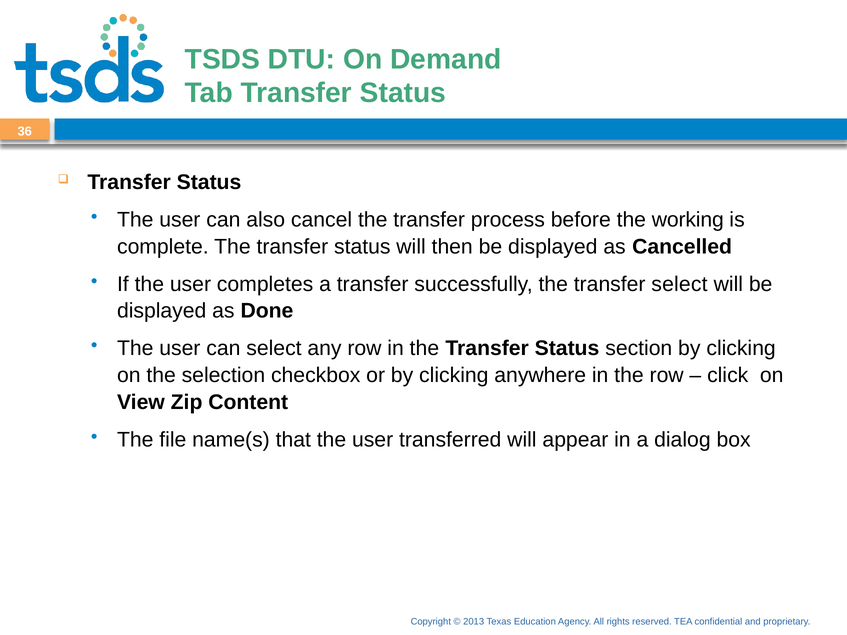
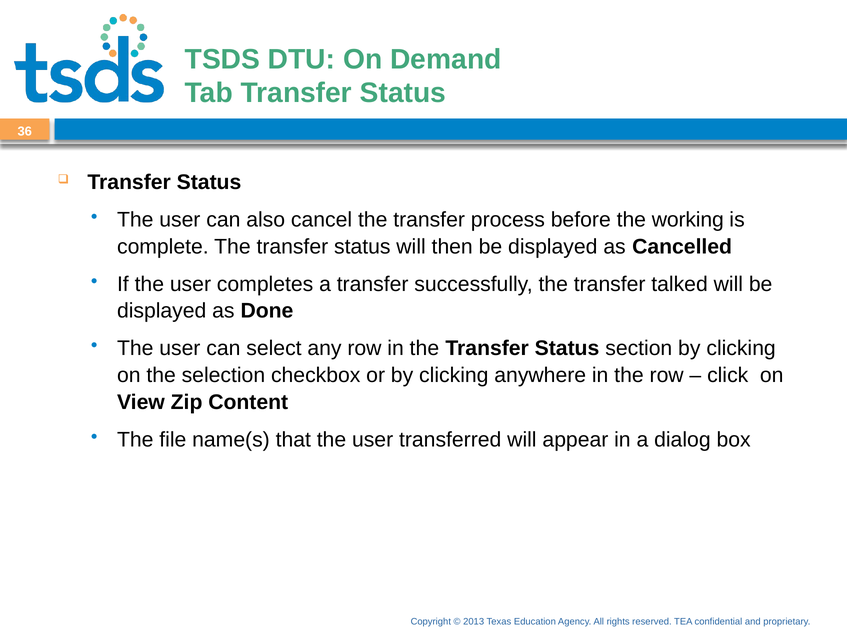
transfer select: select -> talked (680, 284)
